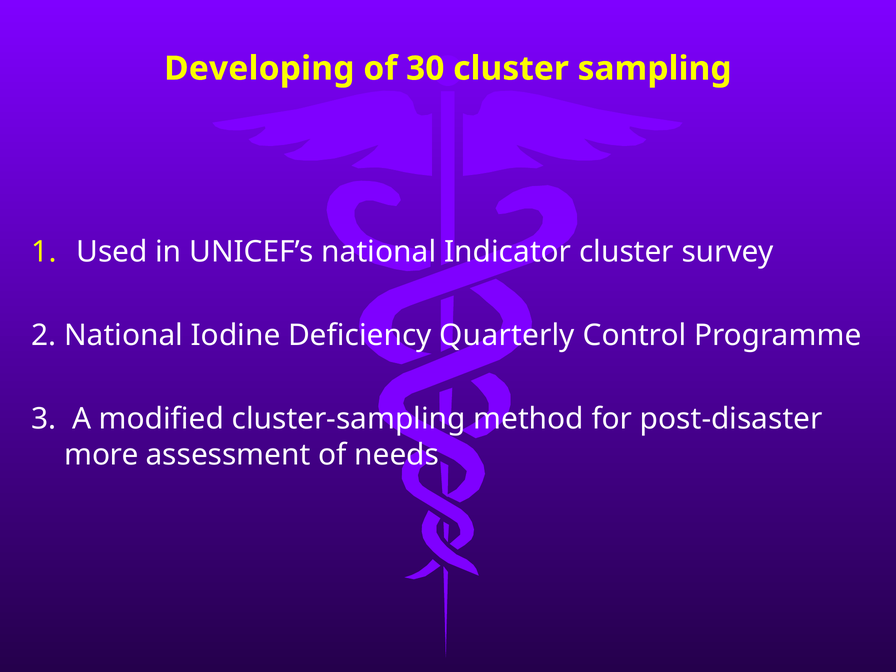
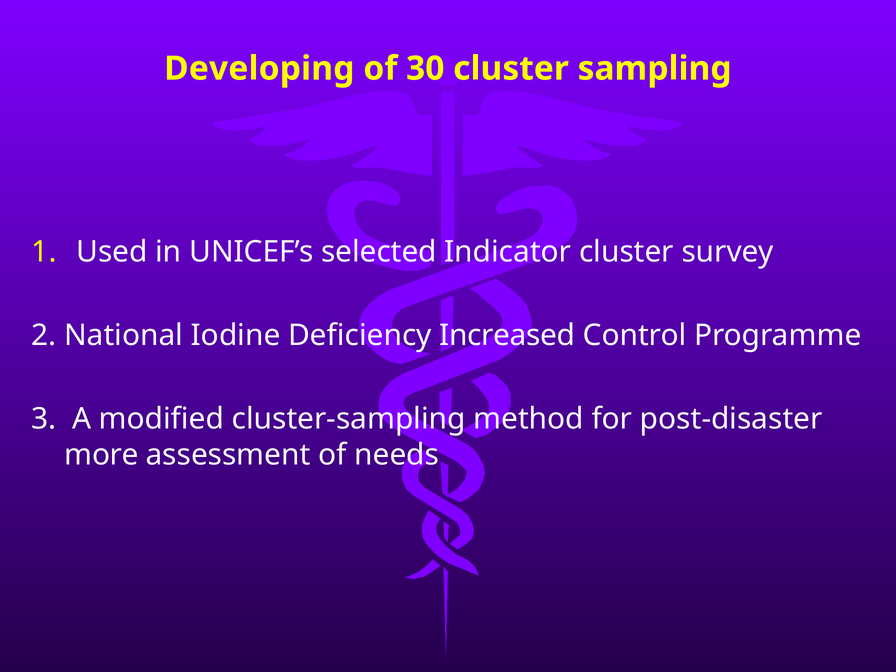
UNICEF’s national: national -> selected (379, 252)
Quarterly: Quarterly -> Increased (507, 335)
